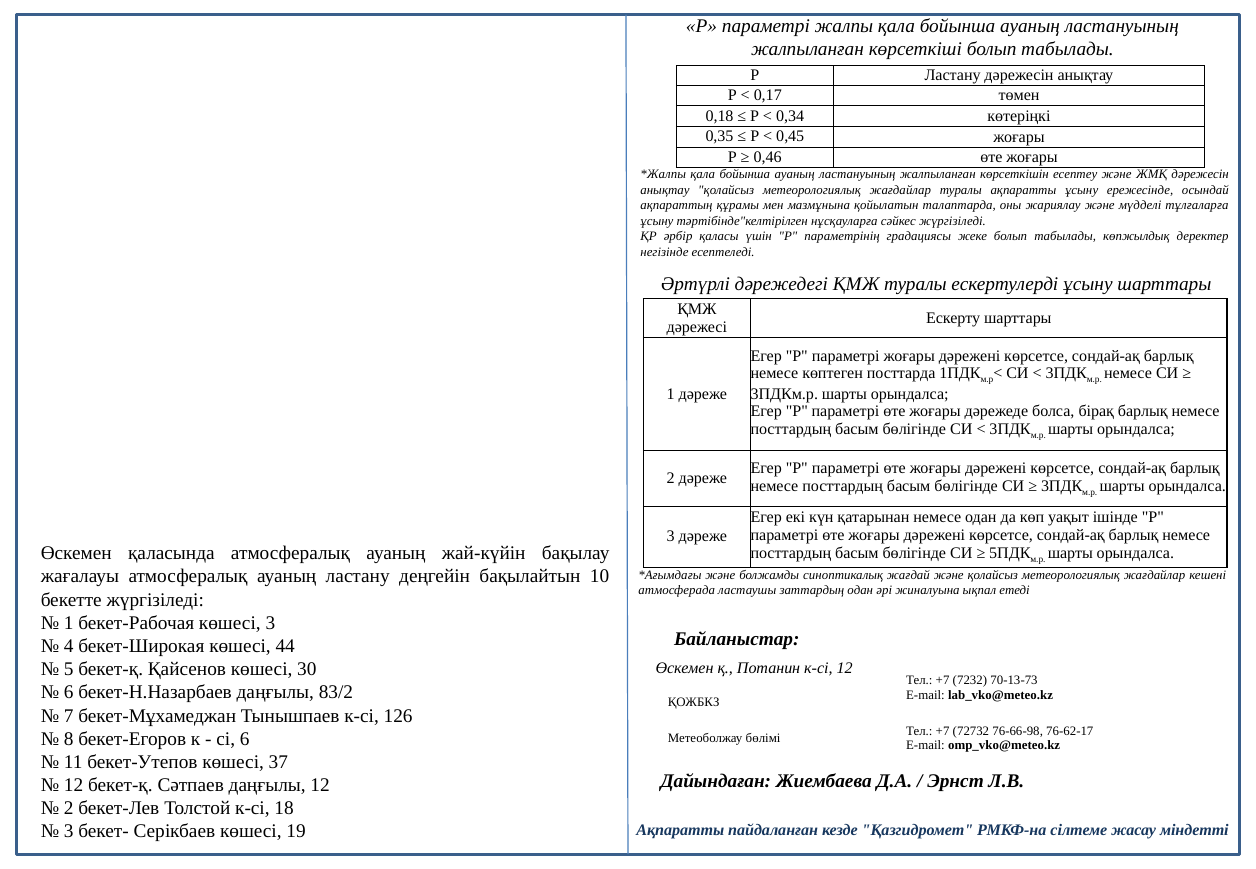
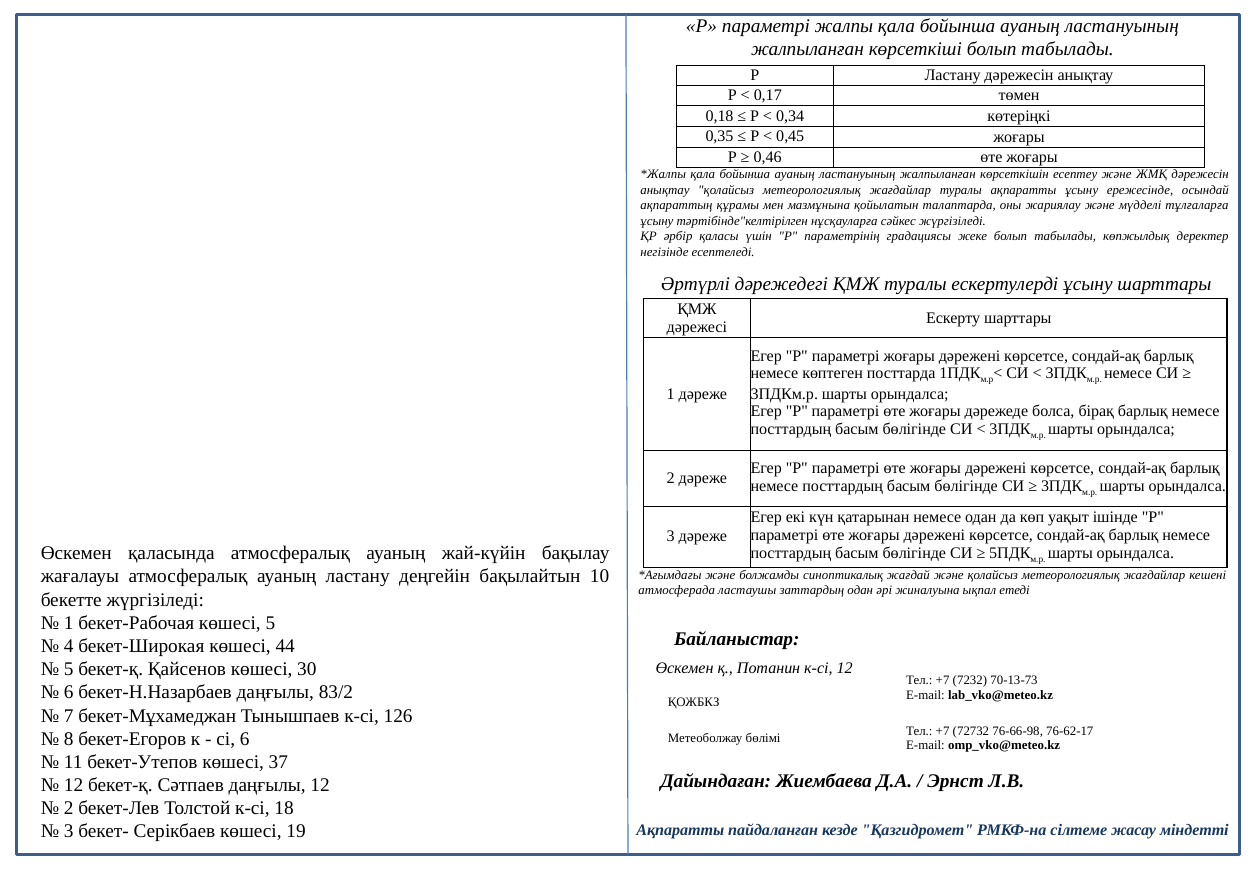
көшесі 3: 3 -> 5 (270, 623)
